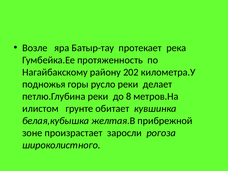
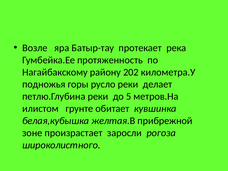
8: 8 -> 5 (129, 96)
